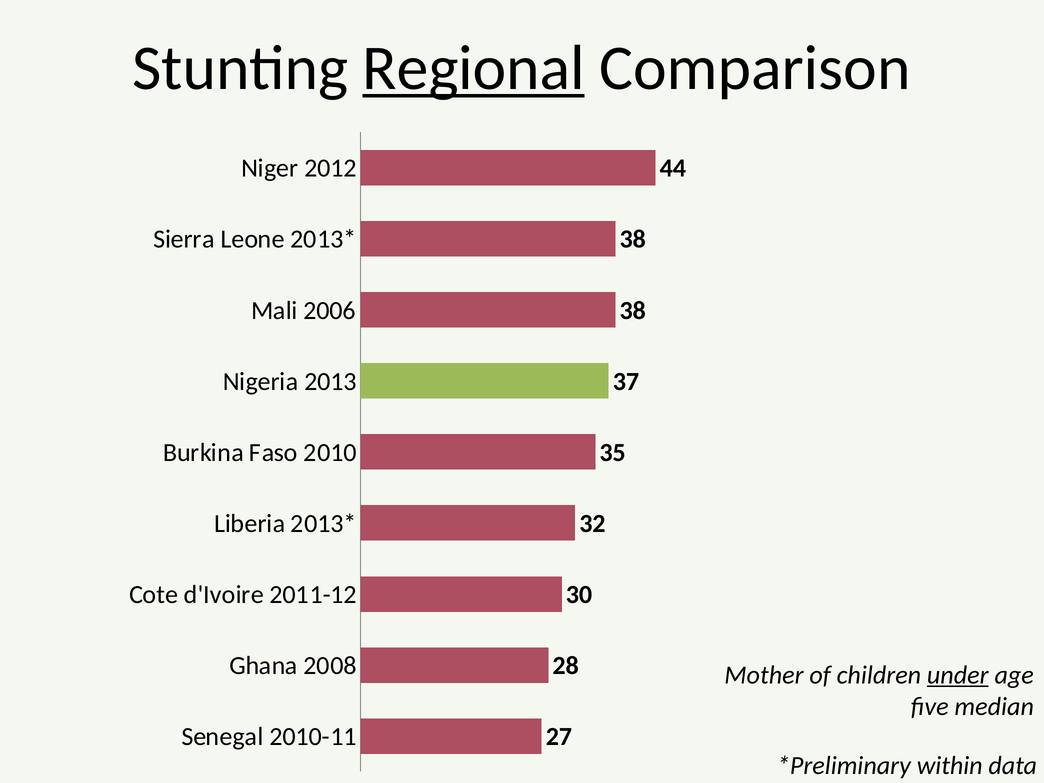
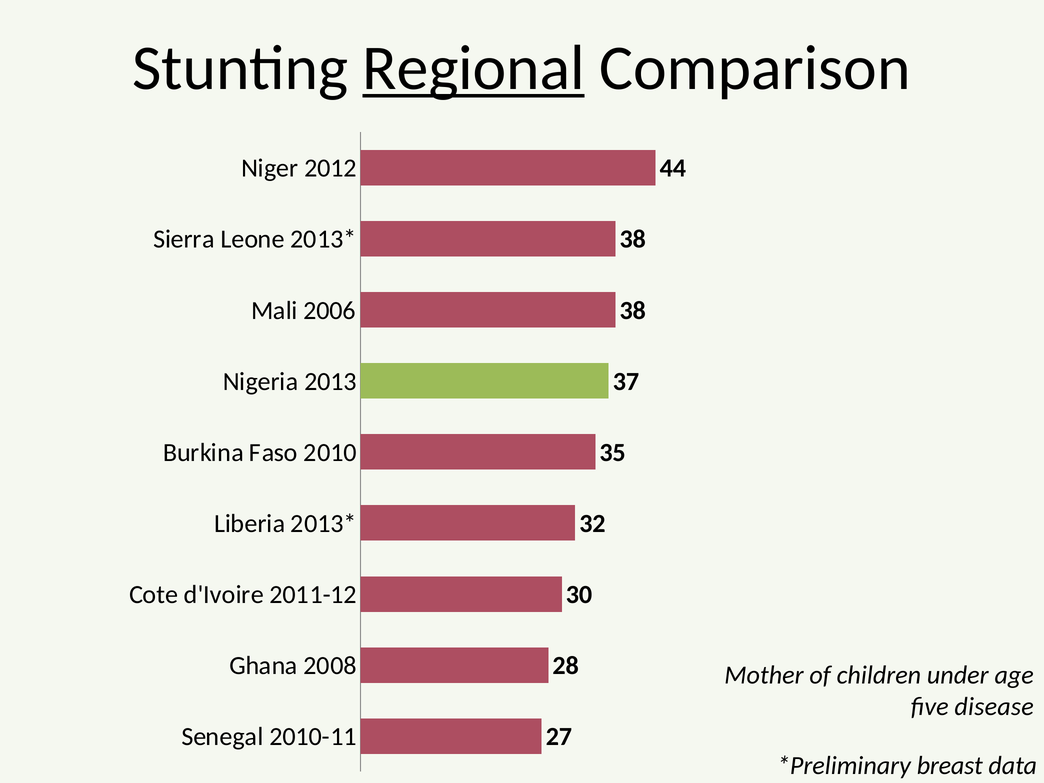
under underline: present -> none (958, 675)
median: median -> disease (994, 706)
within: within -> breast (950, 766)
